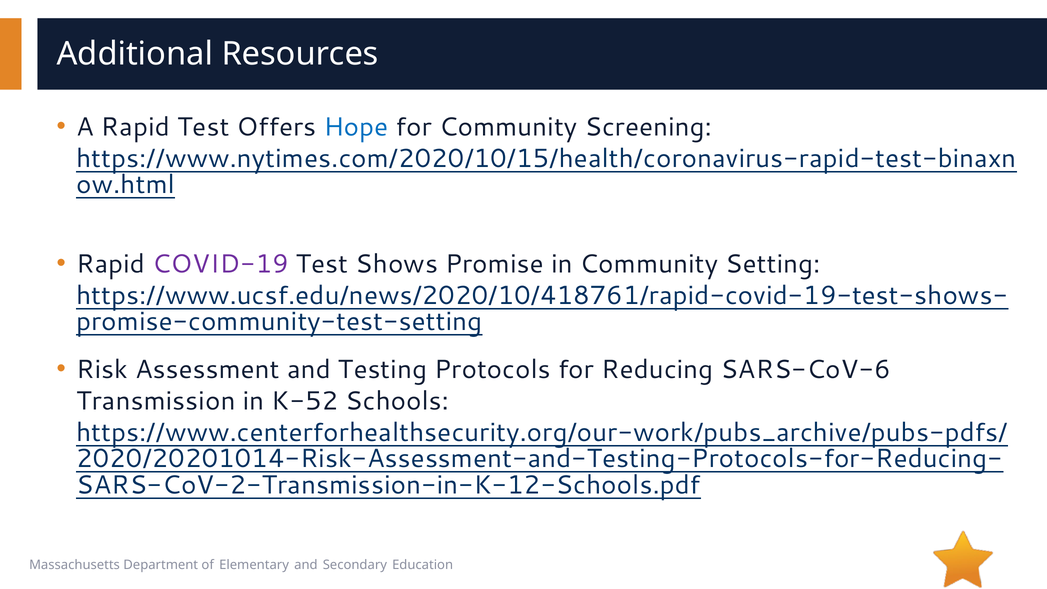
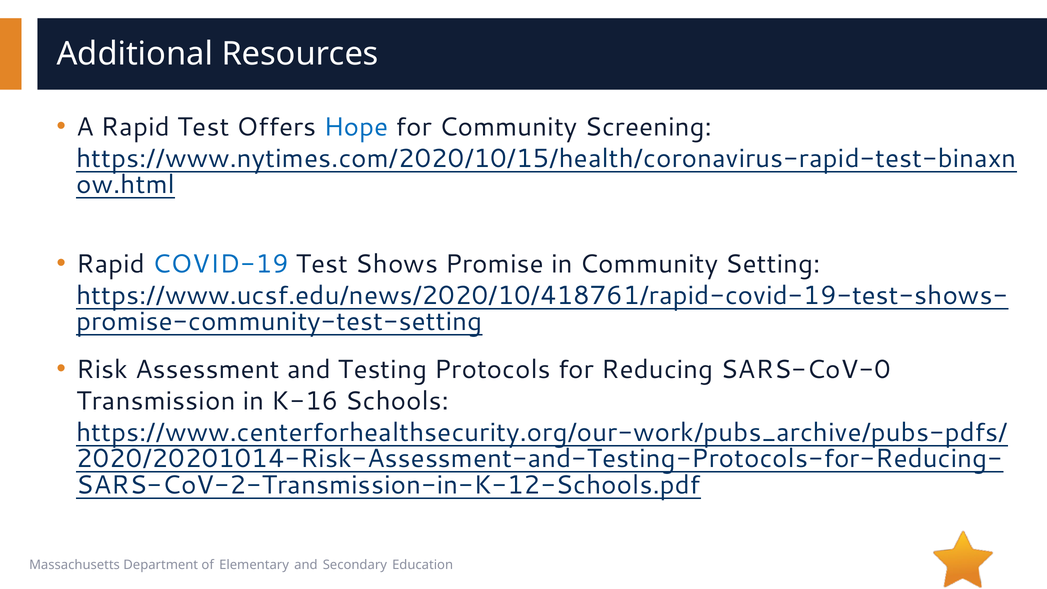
COVID-19 colour: purple -> blue (221, 264)
SARS-CoV-6: SARS-CoV-6 -> SARS-CoV-0 (806, 370)
K-52: K-52 -> K-16 (305, 401)
